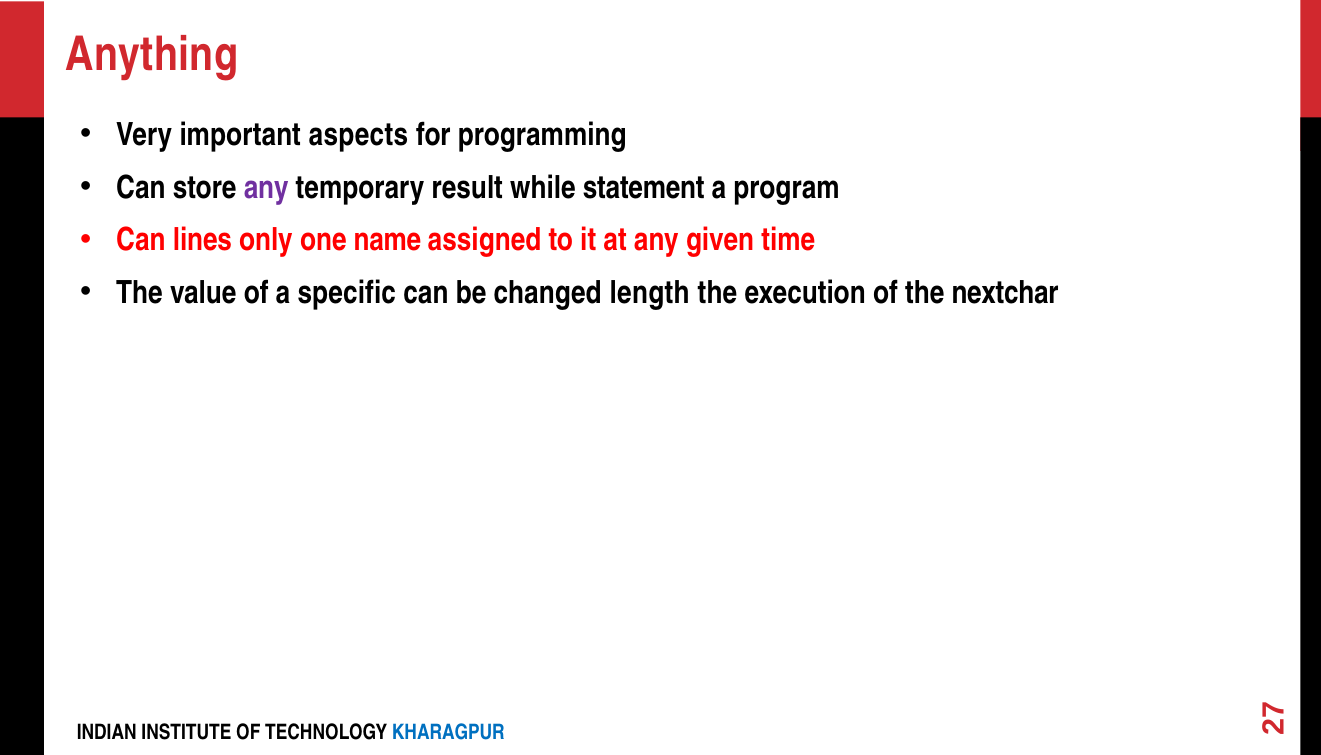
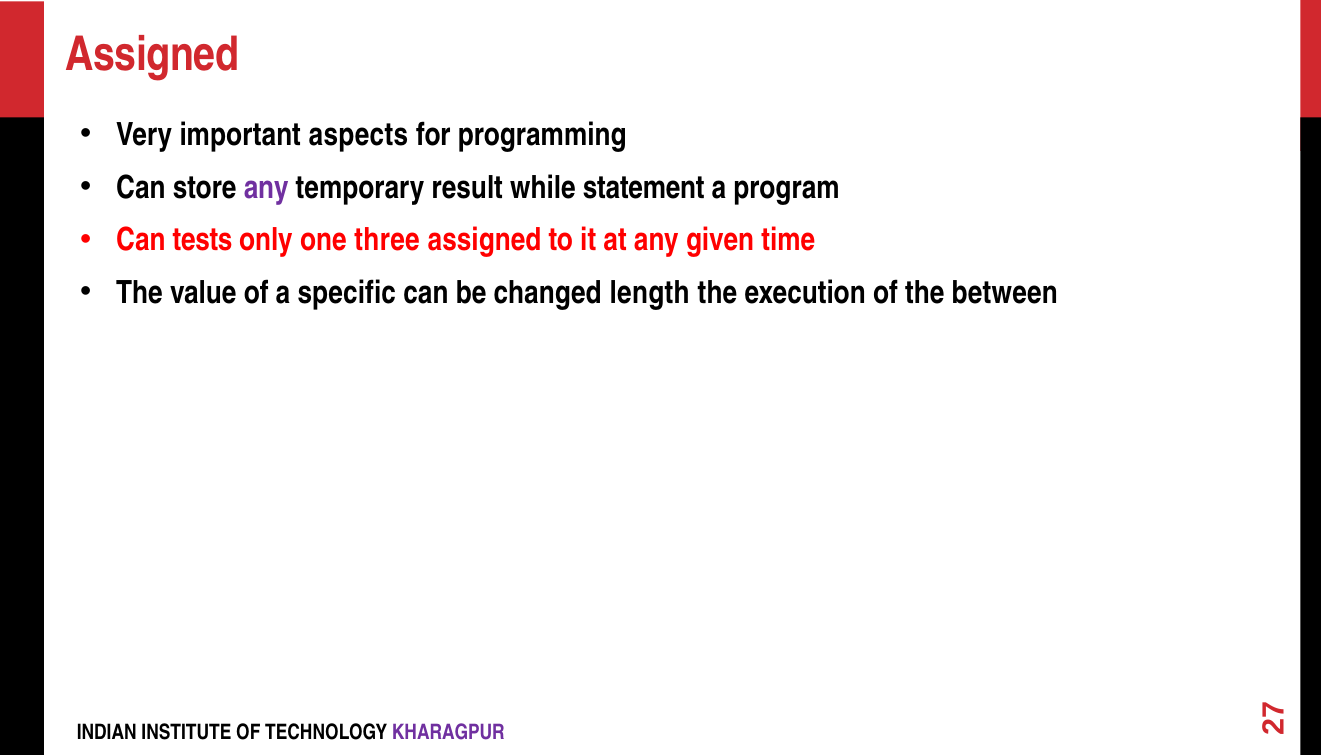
Anything: Anything -> Assigned (152, 54)
lines: lines -> tests (203, 240)
name: name -> three (387, 240)
nextchar: nextchar -> between (1005, 293)
KHARAGPUR colour: blue -> purple (448, 733)
